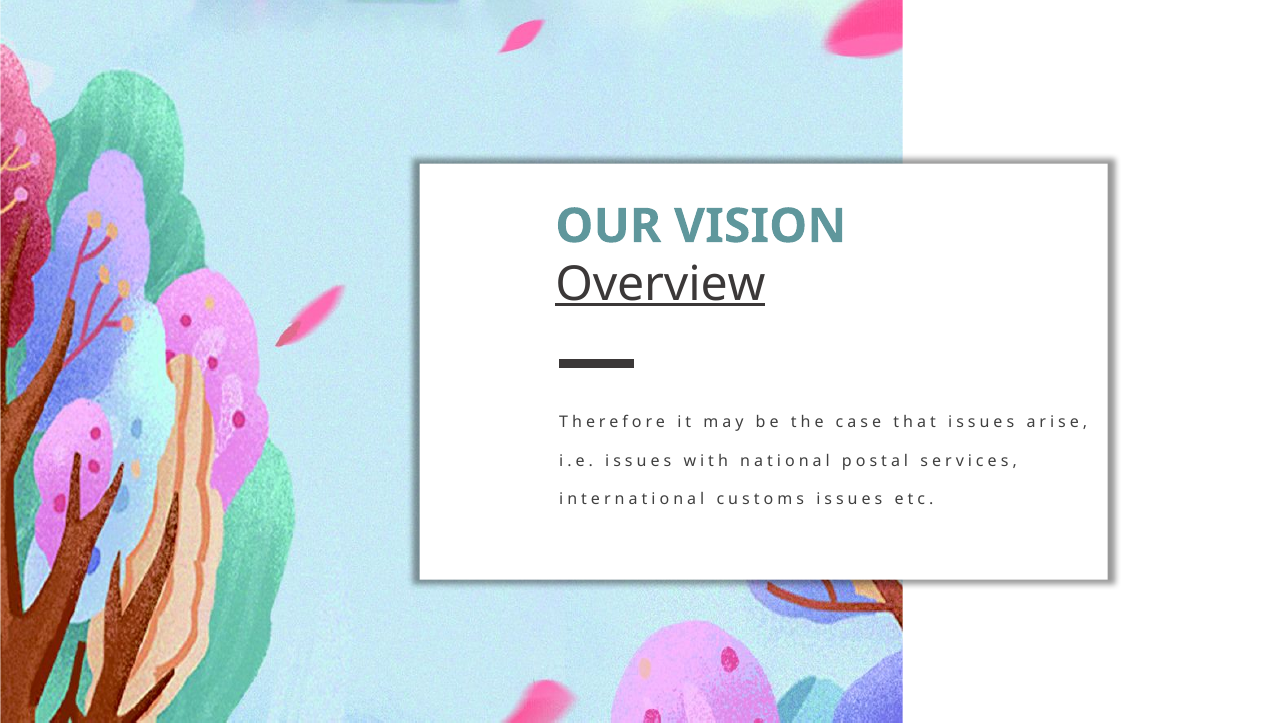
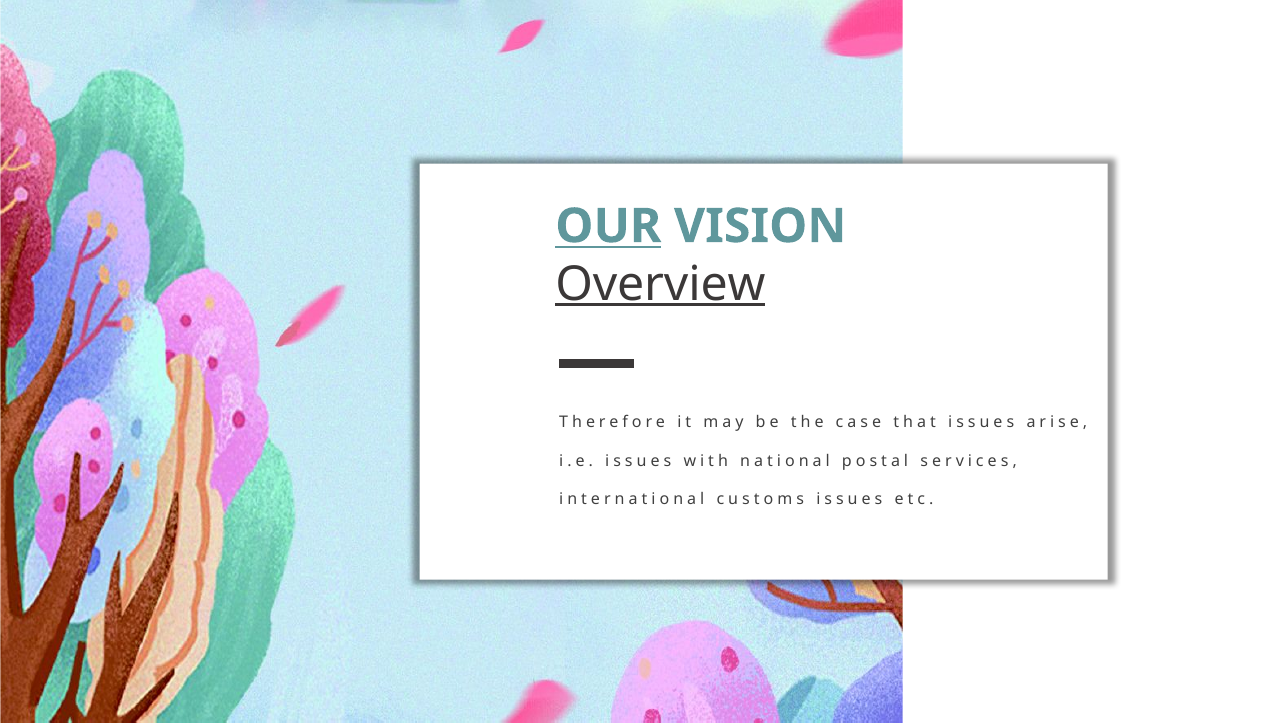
OUR underline: none -> present (608, 226)
